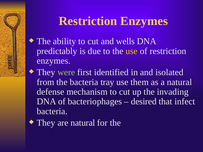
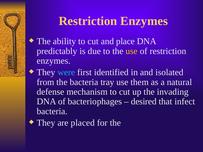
wells: wells -> place (125, 41)
were colour: light green -> light blue (66, 72)
are natural: natural -> placed (83, 123)
